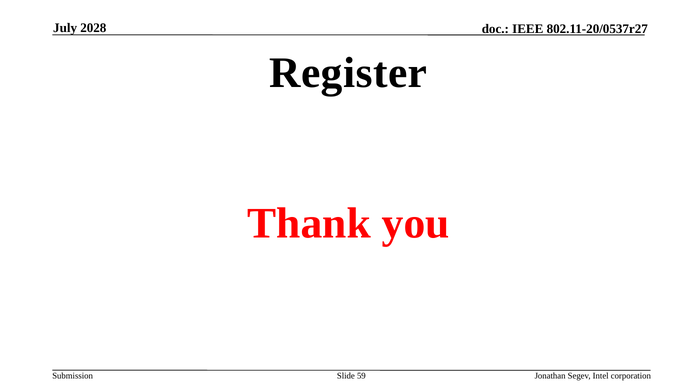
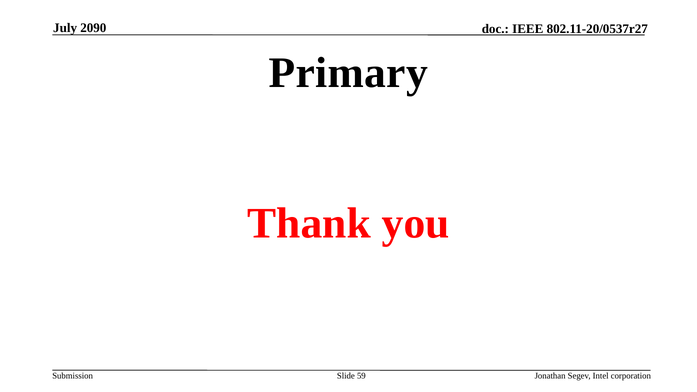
2028: 2028 -> 2090 (93, 28)
Register: Register -> Primary (348, 73)
